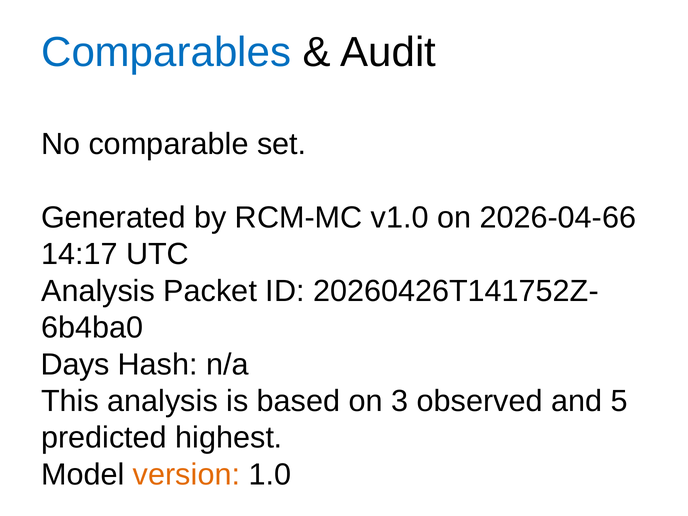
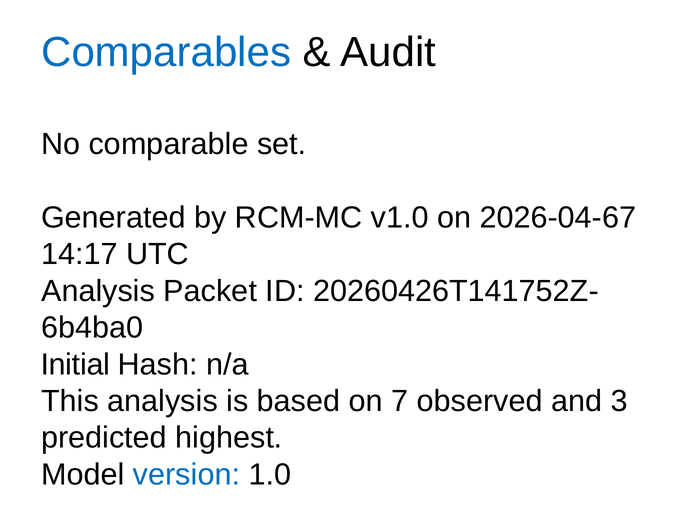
2026-04-66: 2026-04-66 -> 2026-04-67 (558, 218)
Days: Days -> Initial (75, 364)
3: 3 -> 7 (400, 401)
5: 5 -> 3 (619, 401)
version colour: orange -> blue (187, 475)
